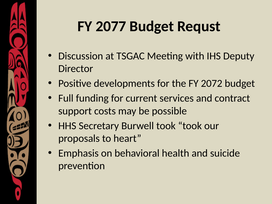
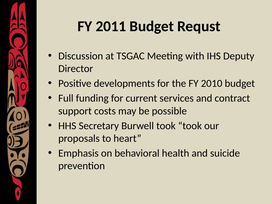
2077: 2077 -> 2011 (111, 26)
2072: 2072 -> 2010 (212, 83)
